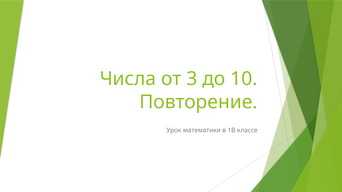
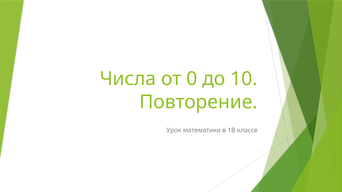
3: 3 -> 0 (192, 79)
